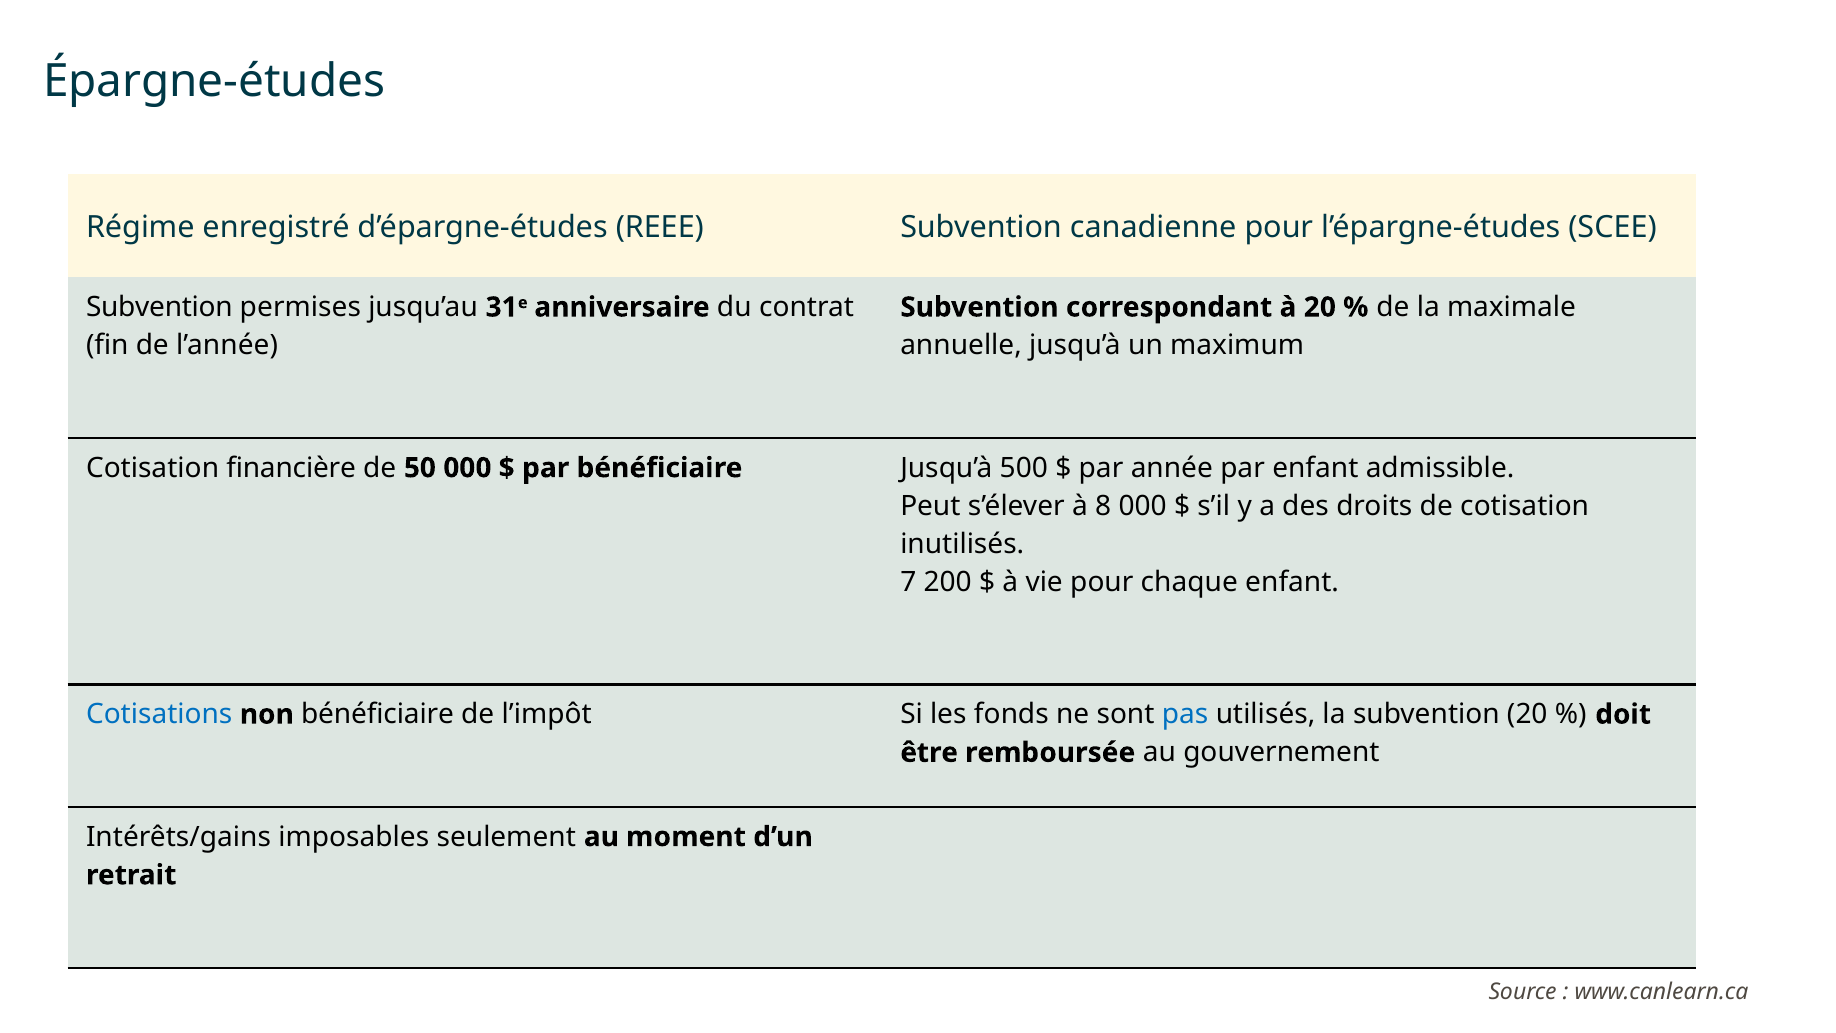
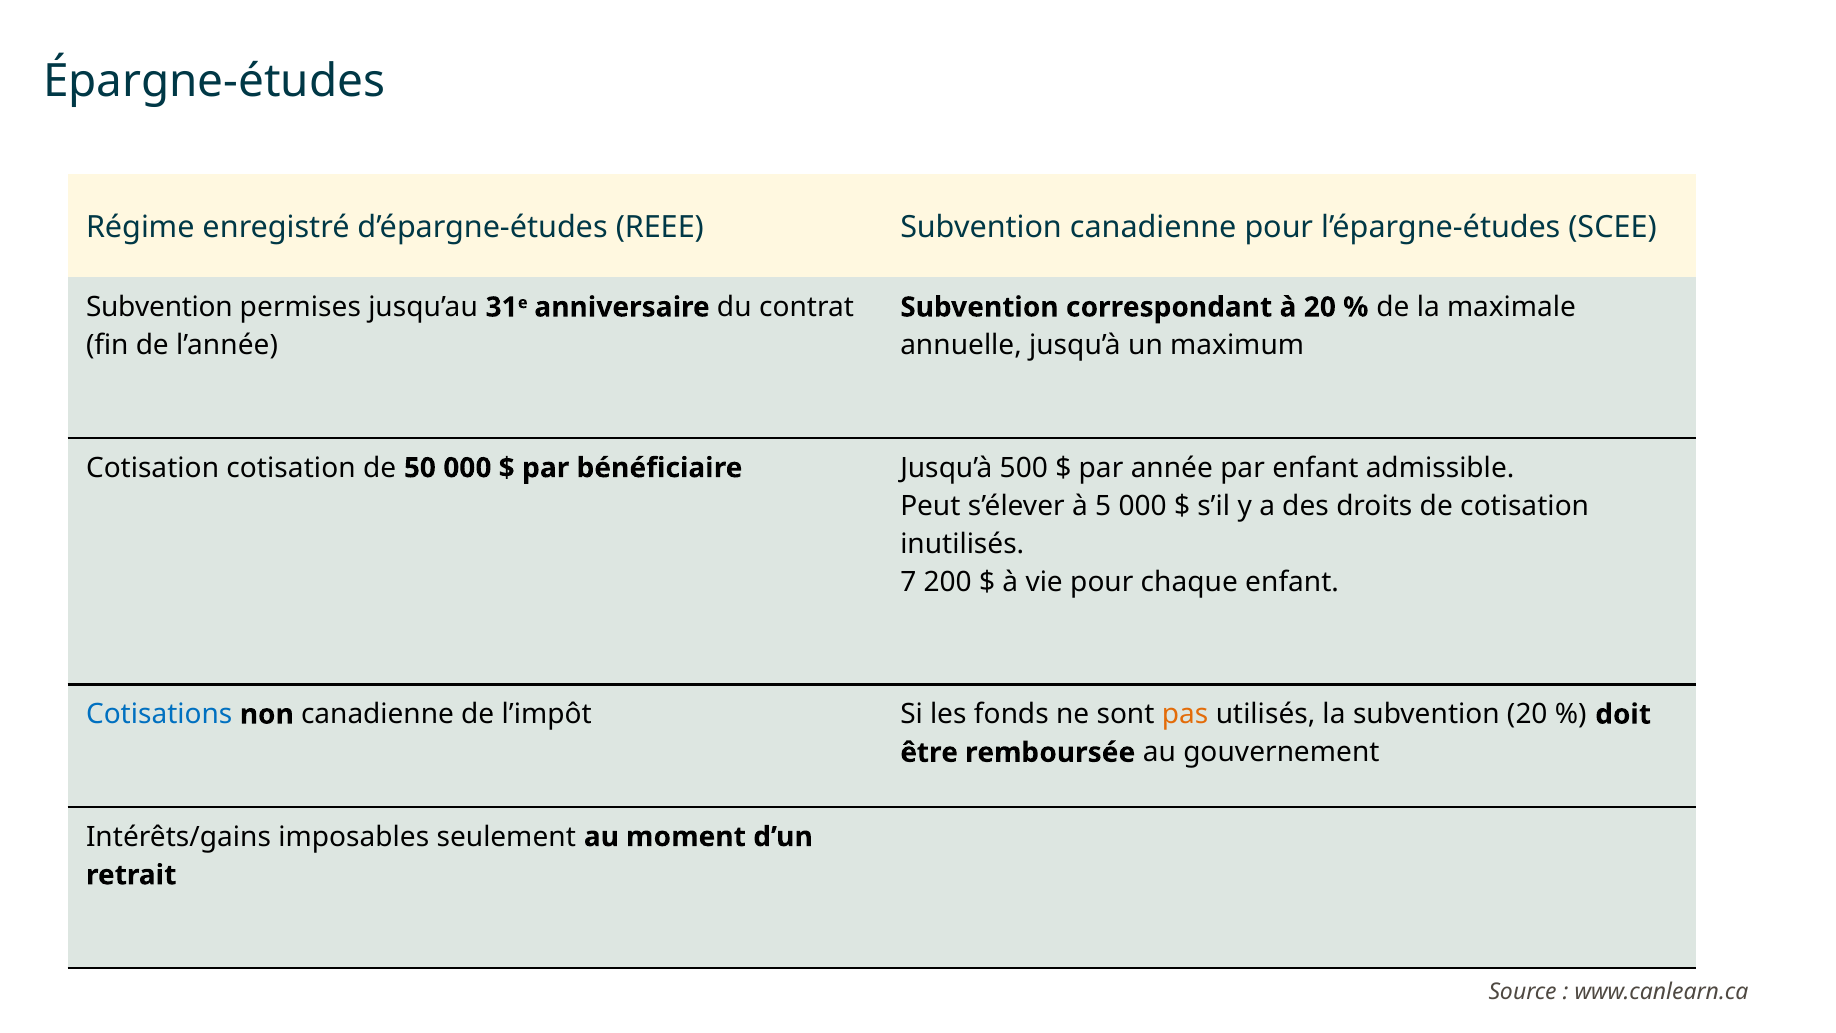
Cotisation financière: financière -> cotisation (291, 468)
8: 8 -> 5 (1103, 506)
non bénéficiaire: bénéficiaire -> canadienne (377, 714)
pas colour: blue -> orange (1185, 714)
